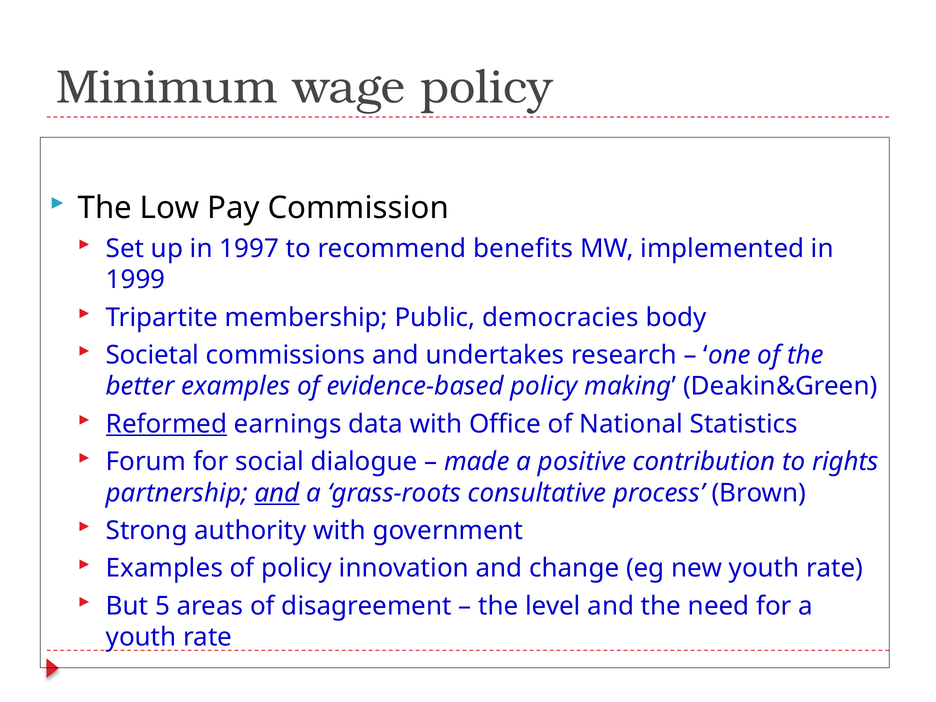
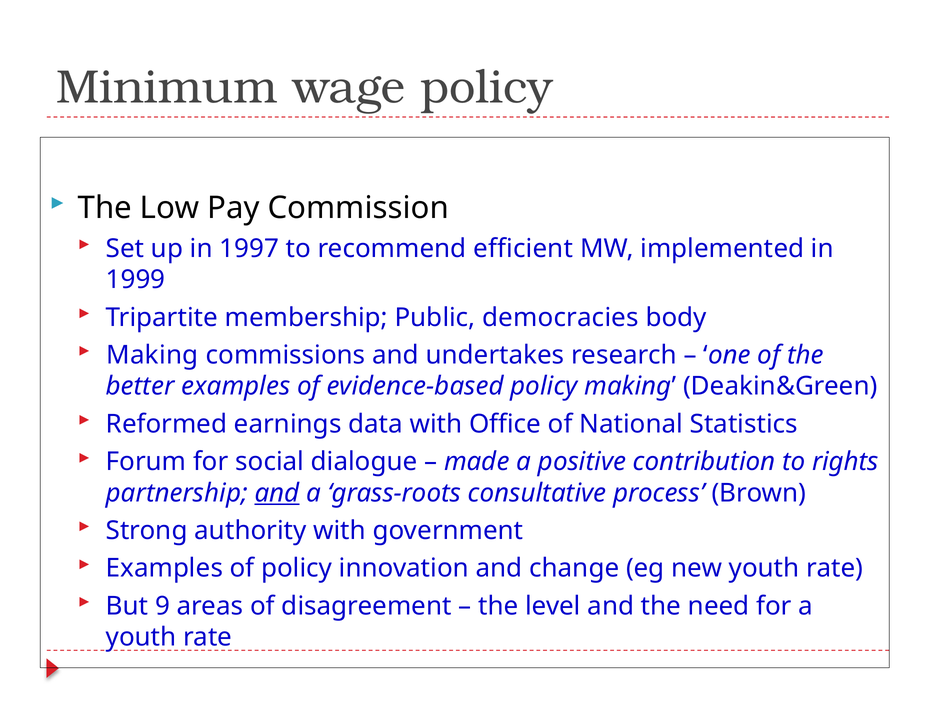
benefits: benefits -> efficient (523, 249)
Societal: Societal -> Making (152, 355)
Reformed underline: present -> none (166, 424)
5: 5 -> 9 (162, 606)
